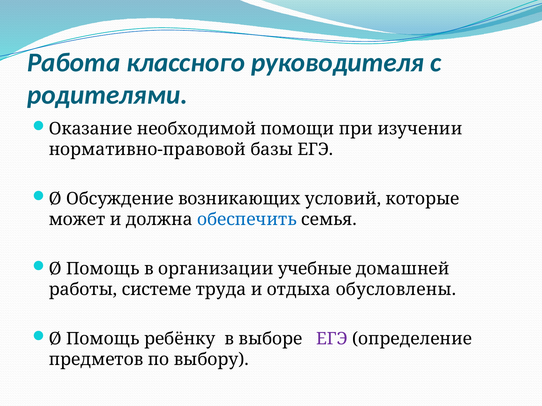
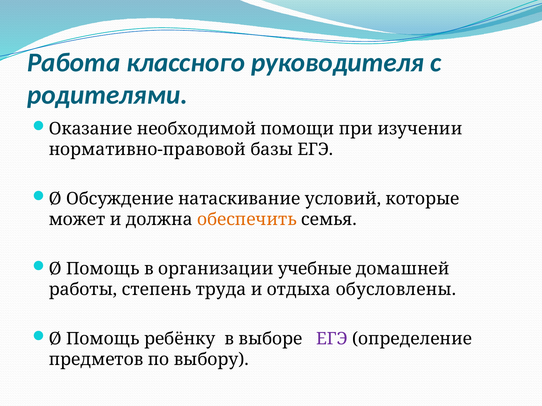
возникающих: возникающих -> натаскивание (239, 199)
обеспечить colour: blue -> orange (247, 220)
системе: системе -> степень (156, 290)
